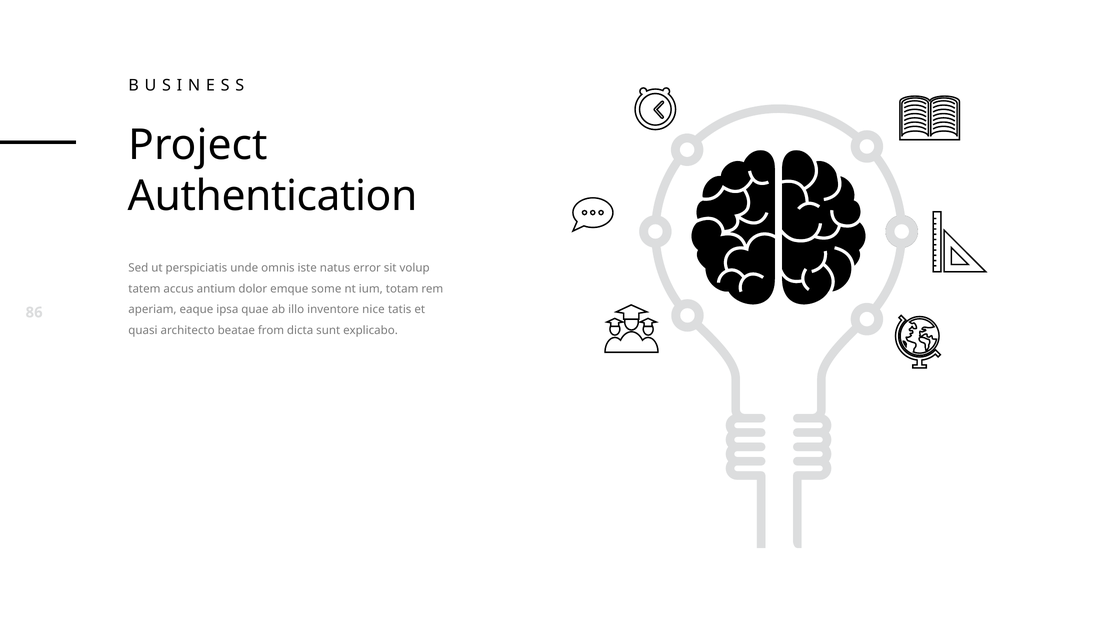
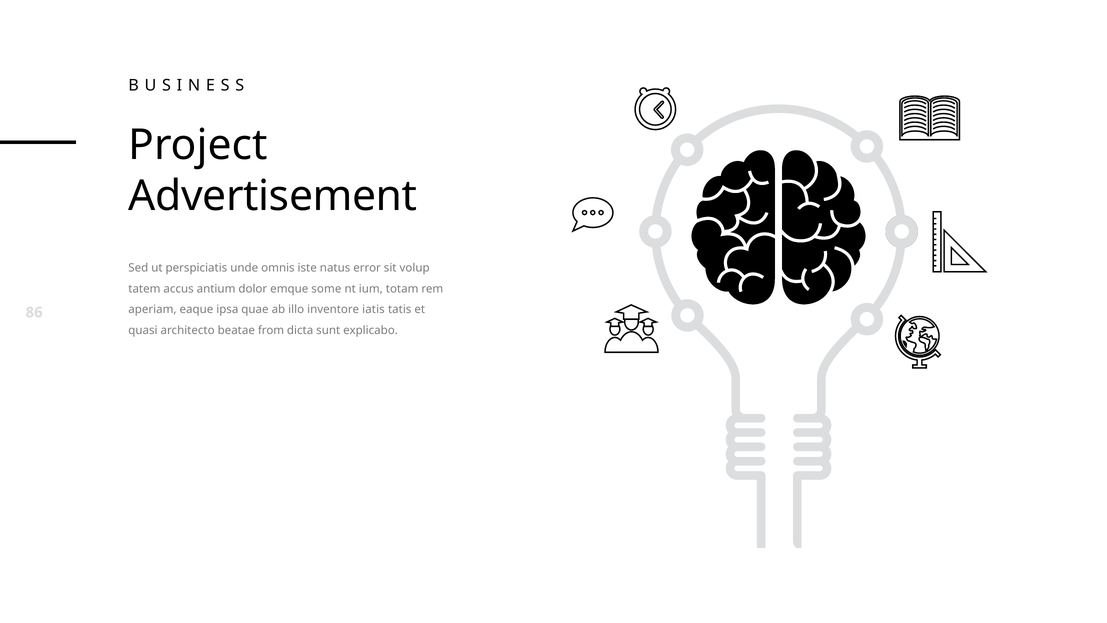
Authentication: Authentication -> Advertisement (273, 196)
nice: nice -> iatis (373, 309)
